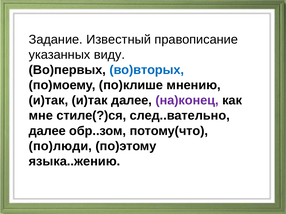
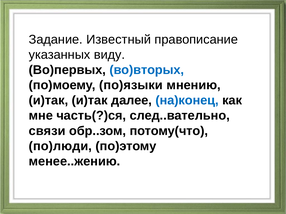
по)клише: по)клише -> по)языки (131, 85)
на)конец colour: purple -> blue (187, 101)
стиле(?)ся: стиле(?)ся -> часть(?)ся (91, 116)
далее: далее -> связи (47, 131)
языка..жению: языка..жению -> менее..жению (74, 162)
